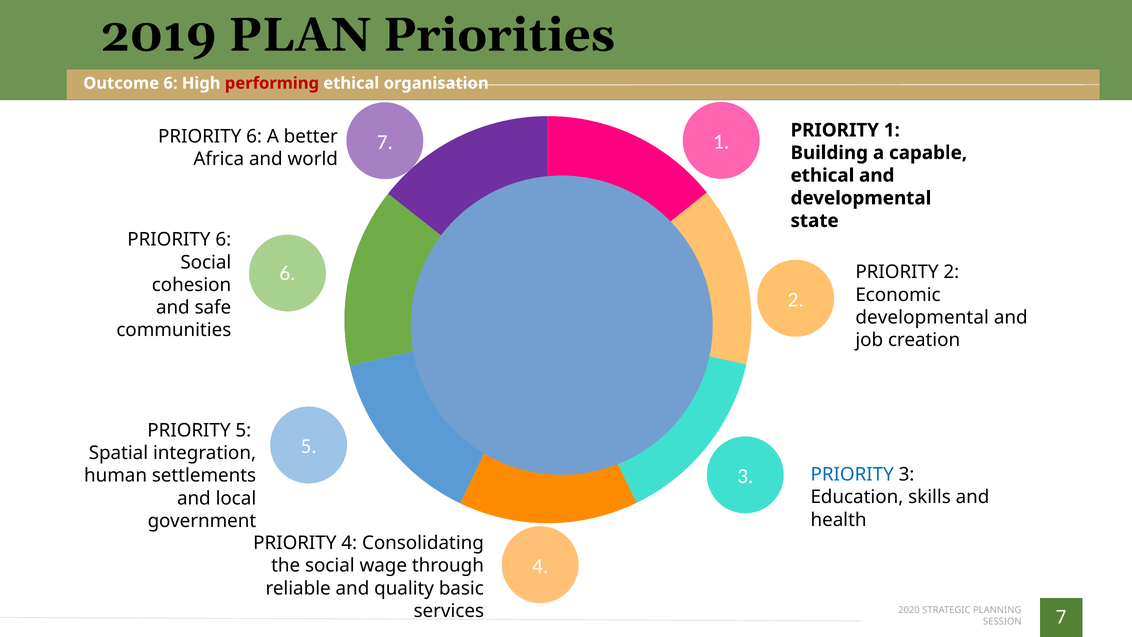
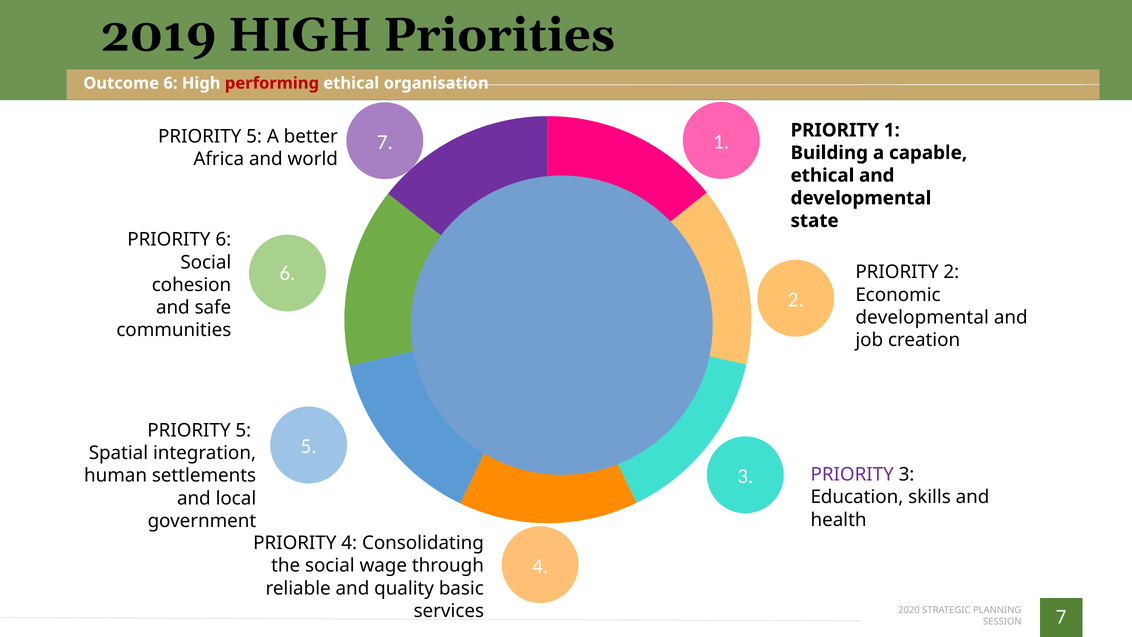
2019 PLAN: PLAN -> HIGH (300, 35)
6: 6 -> 5 (254, 136)
PRIORITY colour: blue -> purple (852, 474)
